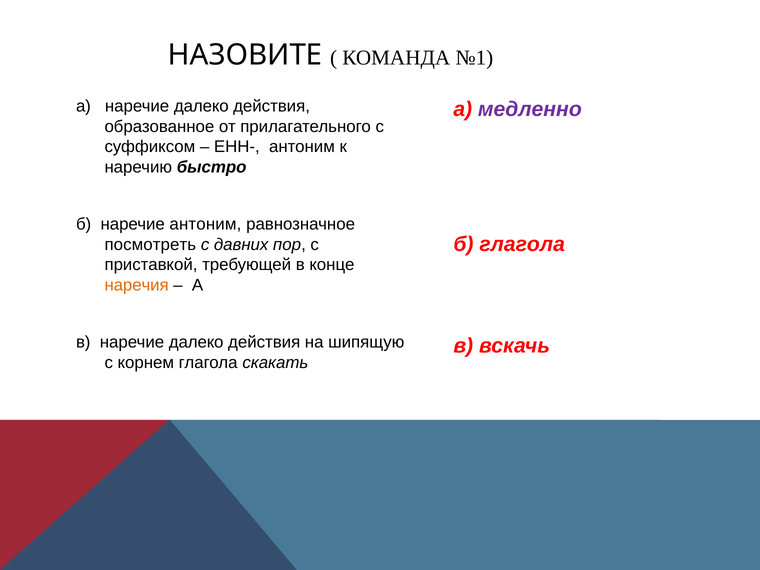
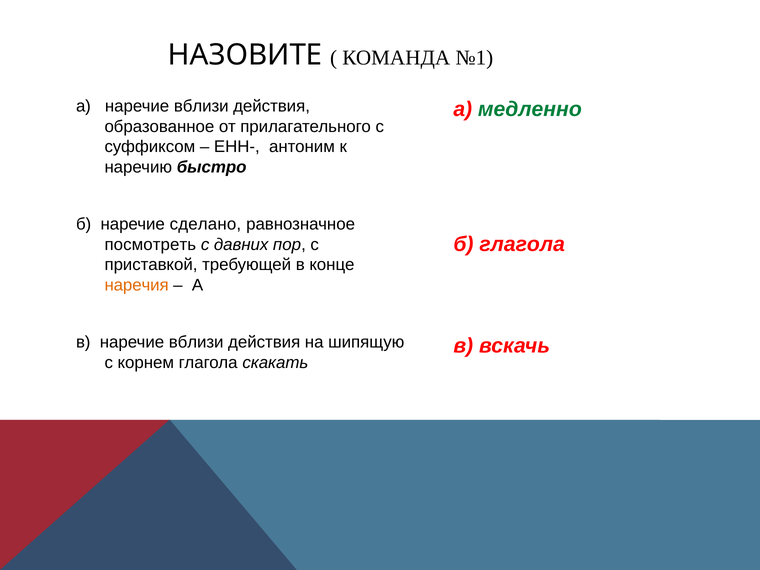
а наречие далеко: далеко -> вблизи (201, 106)
медленно colour: purple -> green (530, 109)
наречие антоним: антоним -> сделано (205, 224)
в наречие далеко: далеко -> вблизи (196, 342)
